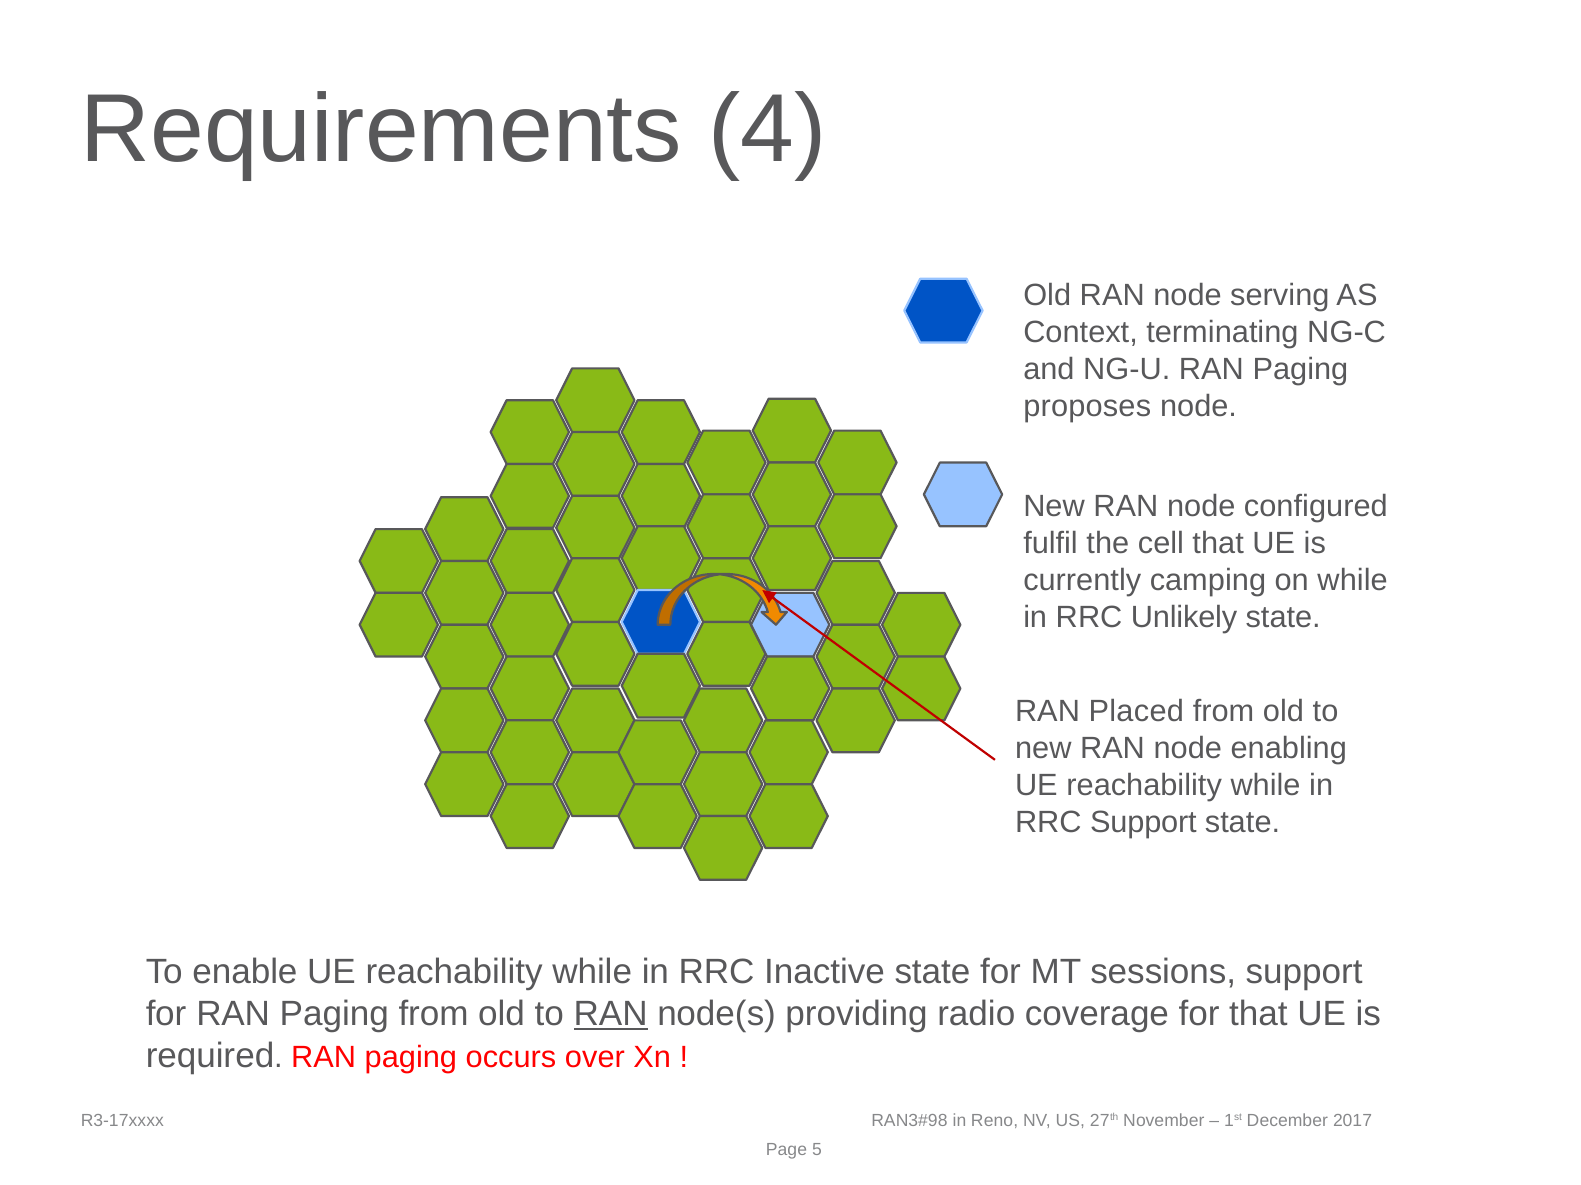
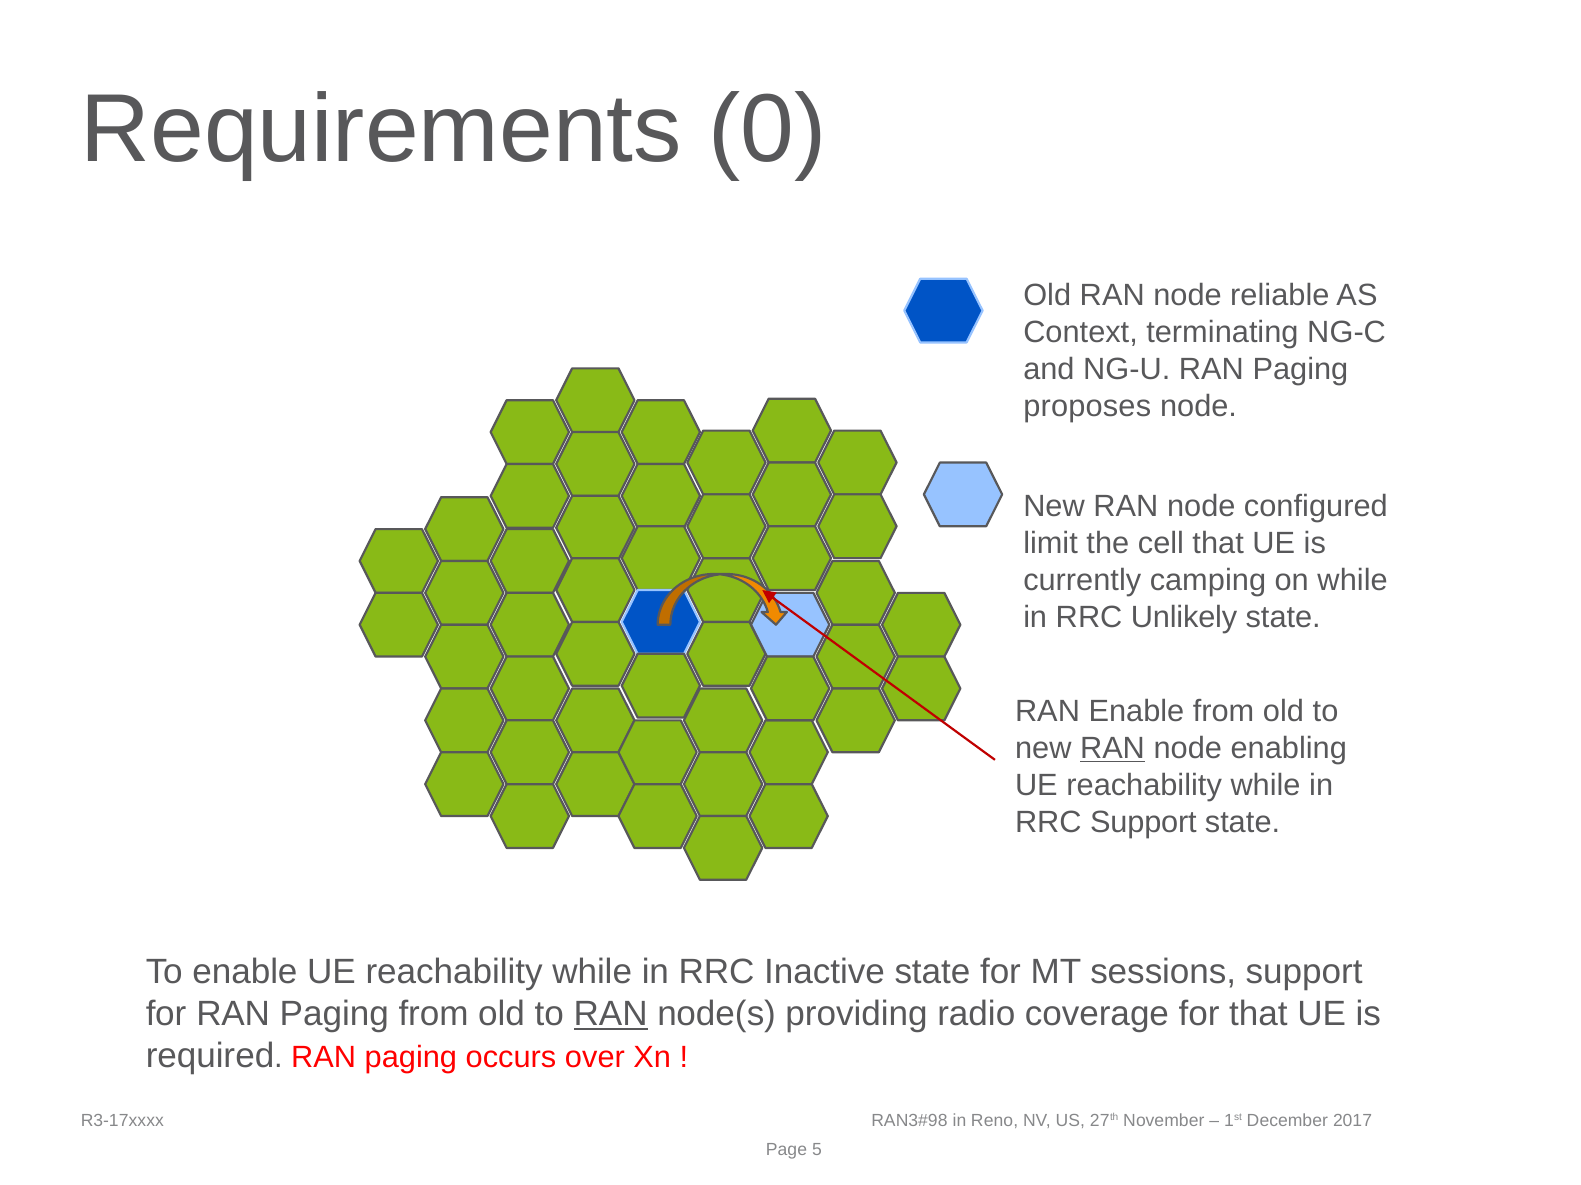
4: 4 -> 0 (767, 129)
serving: serving -> reliable (1280, 295)
fulfil: fulfil -> limit (1051, 544)
RAN Placed: Placed -> Enable (1136, 712)
RAN underline: none -> present (1113, 749)
